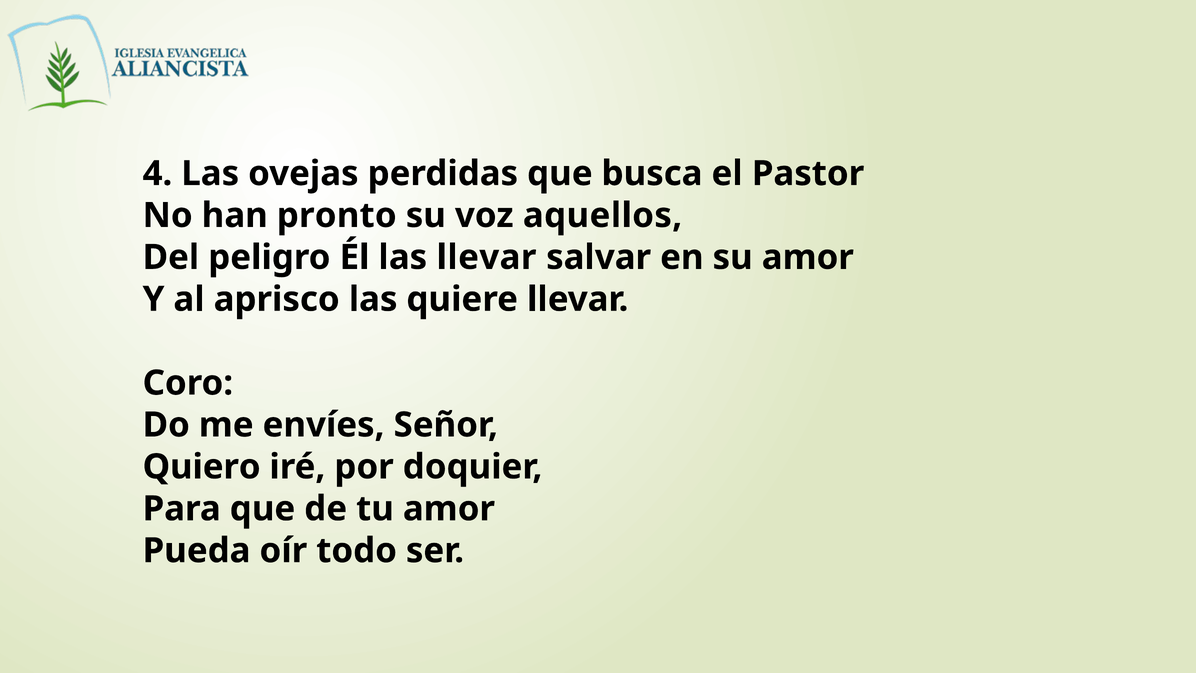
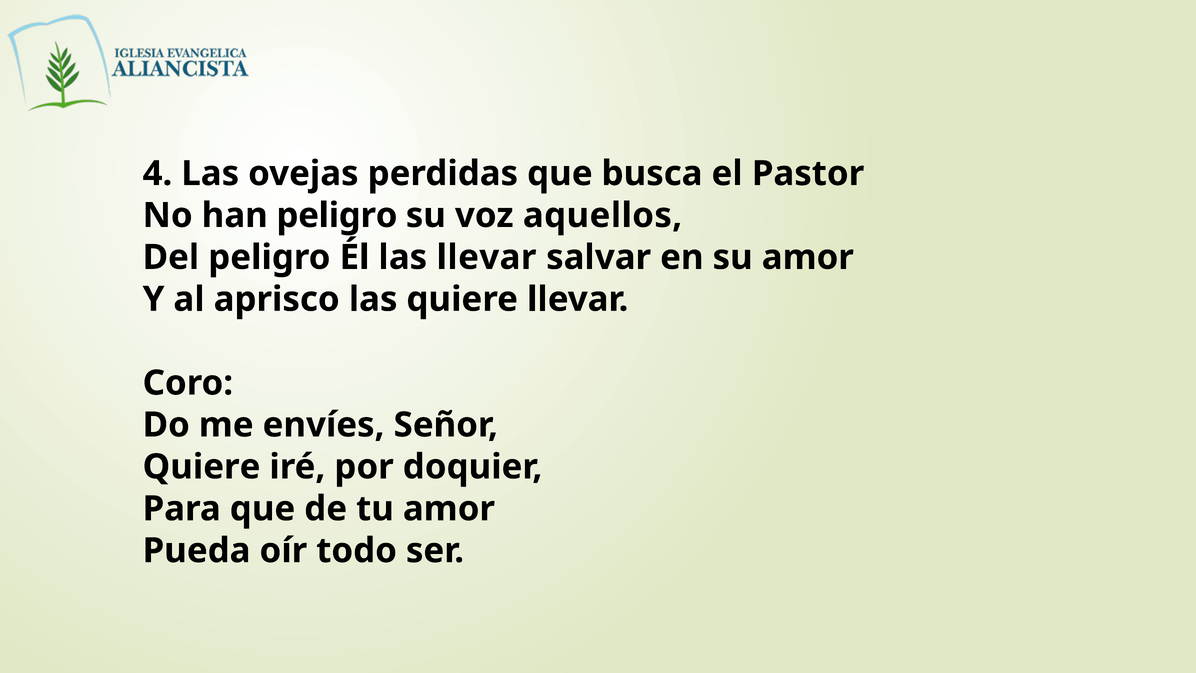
han pronto: pronto -> peligro (337, 215)
Quiero: Quiero -> Quiere (202, 467)
